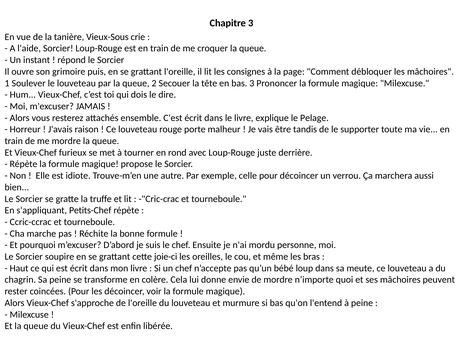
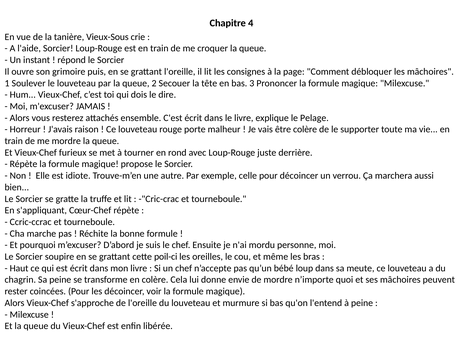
Chapitre 3: 3 -> 4 (251, 23)
être tandis: tandis -> colère (305, 130)
Petits-Chef: Petits-Chef -> Cœur-Chef (90, 211)
joie-ci: joie-ci -> poil-ci (166, 257)
